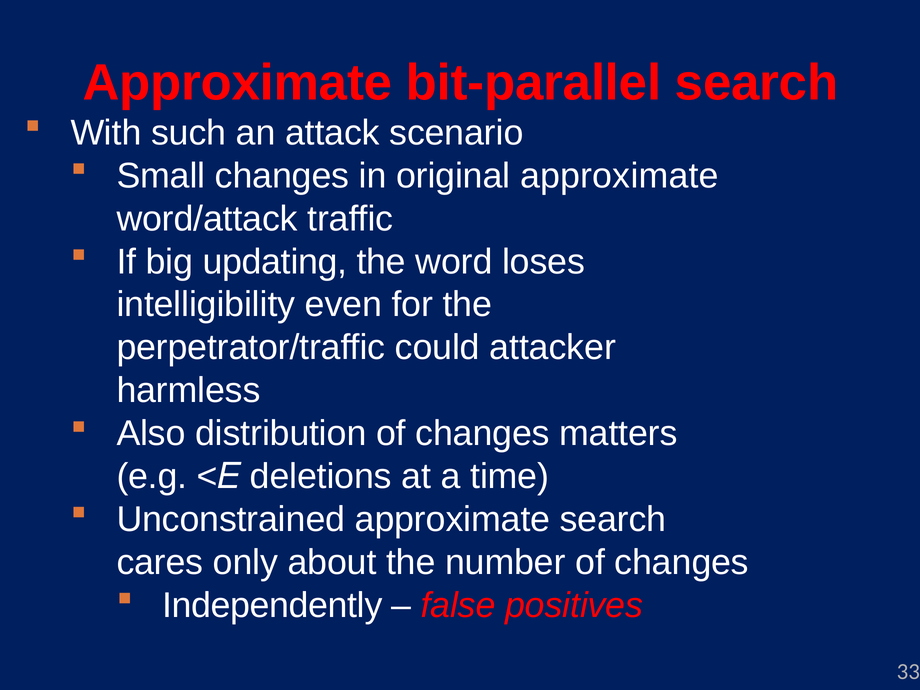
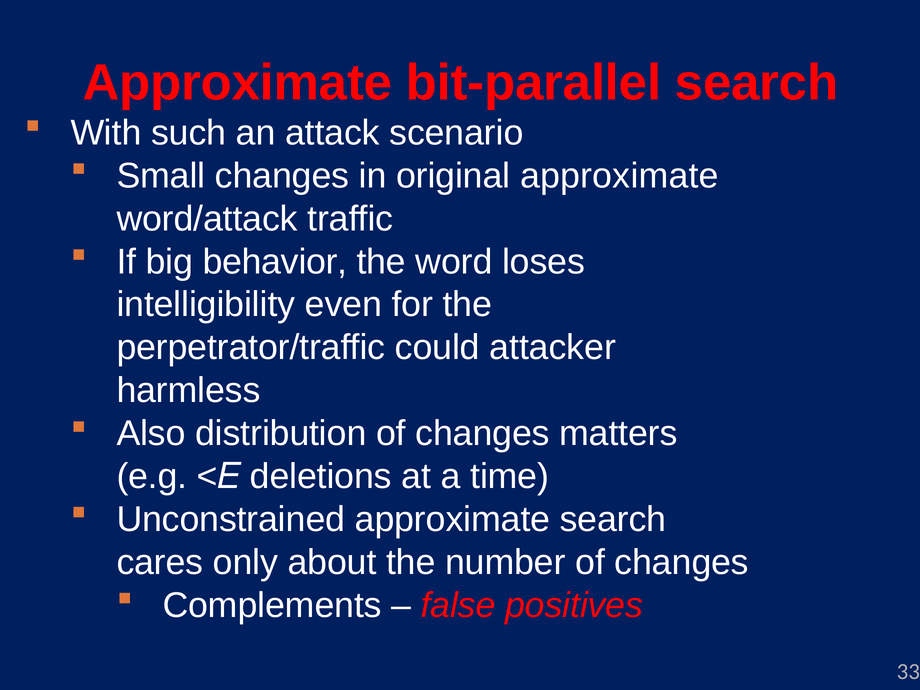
updating: updating -> behavior (275, 262)
Independently: Independently -> Complements (272, 605)
